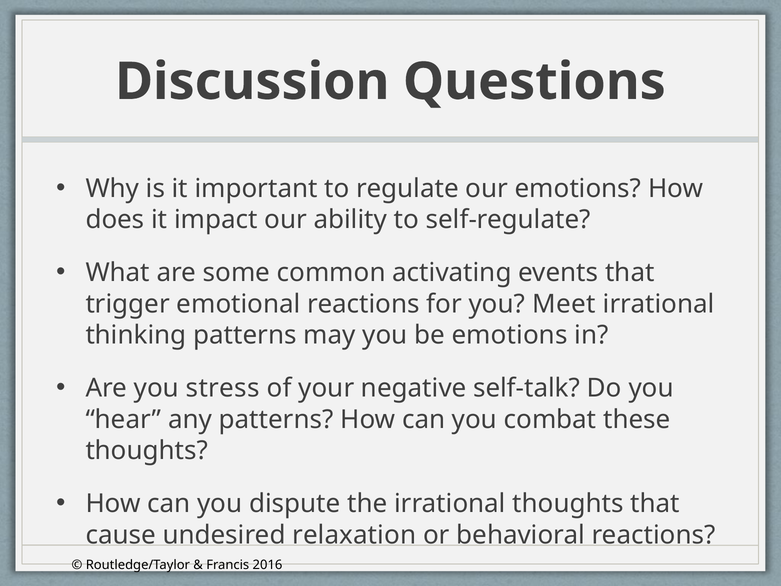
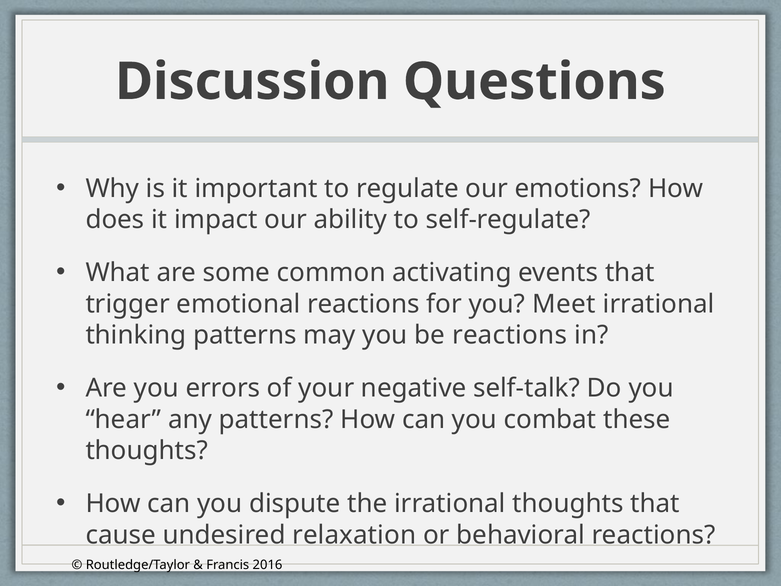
be emotions: emotions -> reactions (510, 335)
stress: stress -> errors (223, 388)
